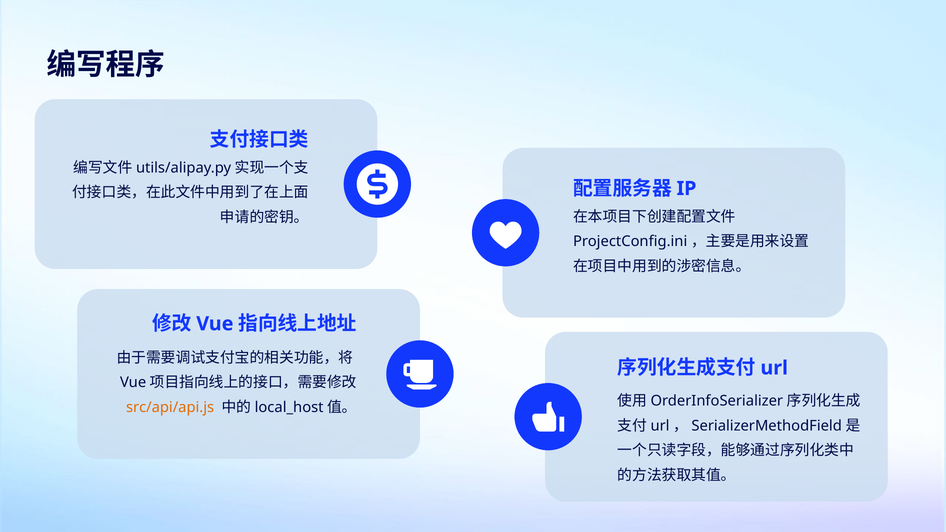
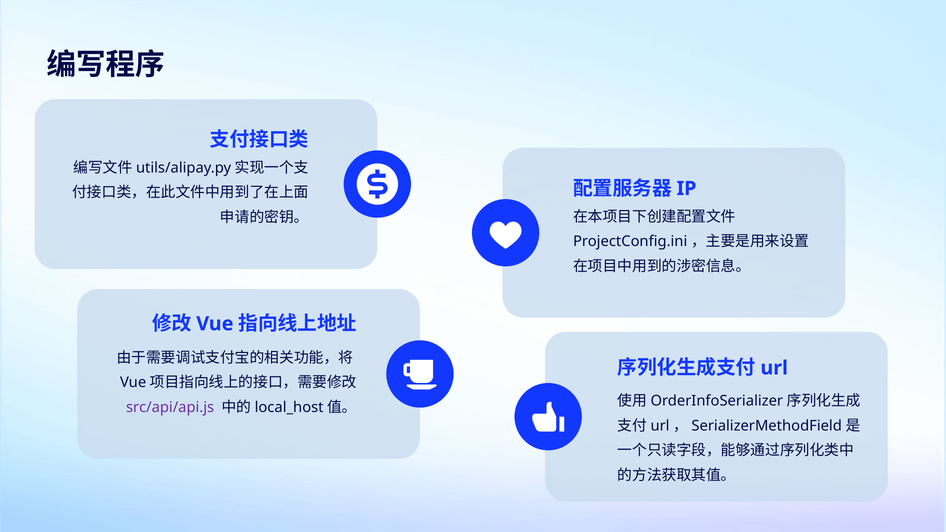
src/api/api.js colour: orange -> purple (170, 407)
